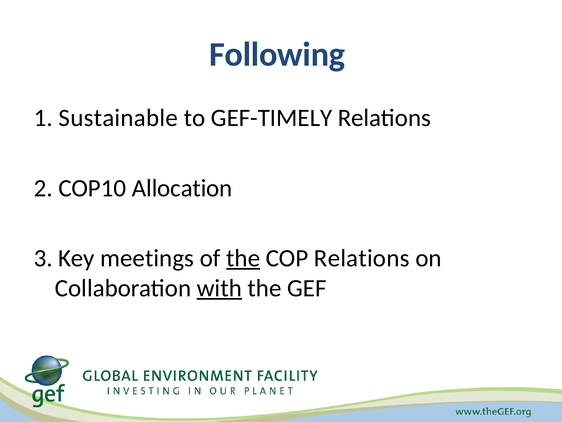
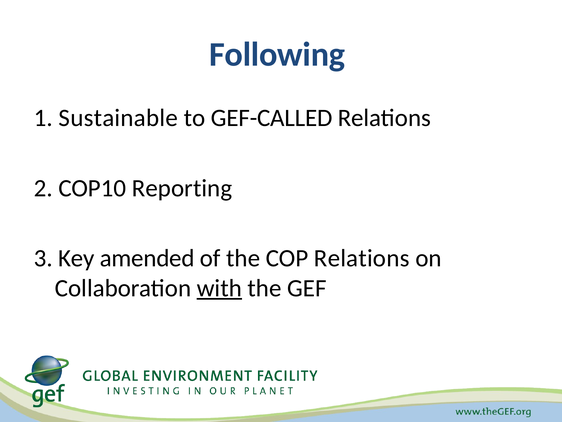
GEF-TIMELY: GEF-TIMELY -> GEF-CALLED (272, 118)
Allocation: Allocation -> Reporting (182, 188)
meetings: meetings -> amended (147, 258)
the underline: present -> none (243, 258)
